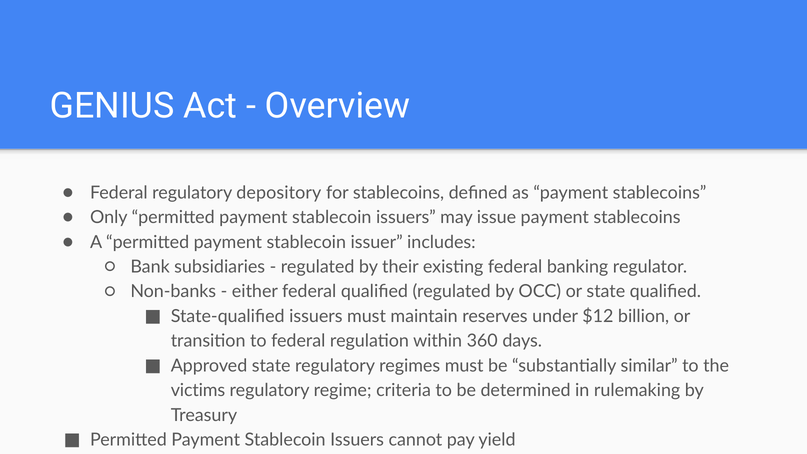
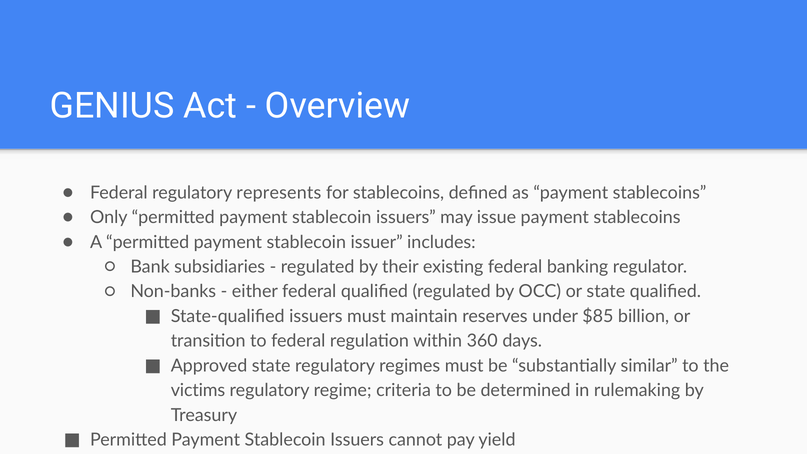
depository: depository -> represents (279, 193)
$12: $12 -> $85 (598, 316)
